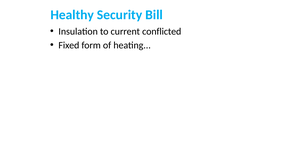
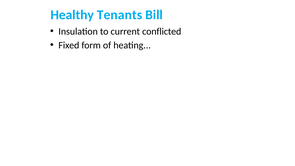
Security: Security -> Tenants (120, 15)
